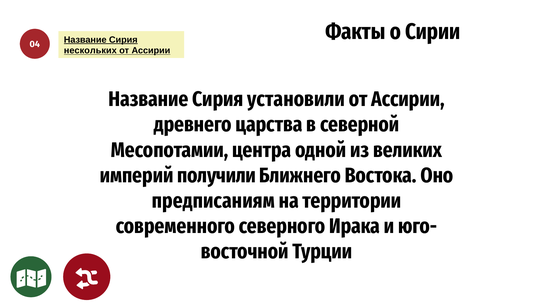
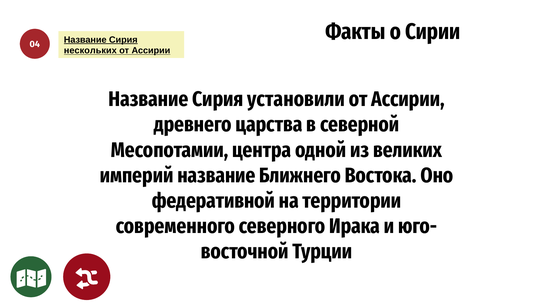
империй получили: получили -> название (216, 175)
предписаниям: предписаниям -> федеративной (213, 201)
